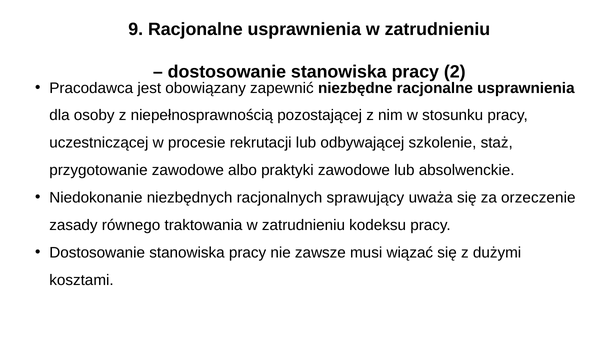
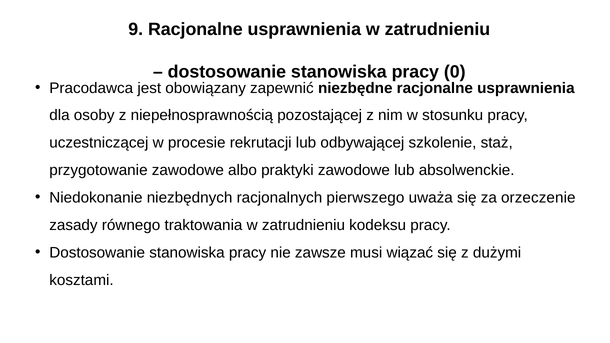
2: 2 -> 0 (455, 72)
sprawujący: sprawujący -> pierwszego (365, 198)
